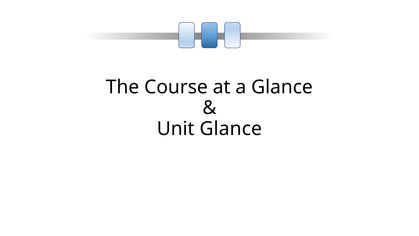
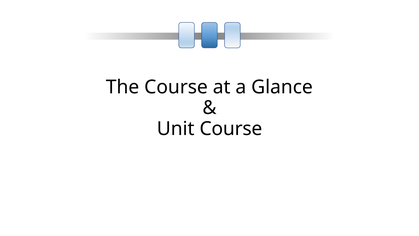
Unit Glance: Glance -> Course (231, 129)
